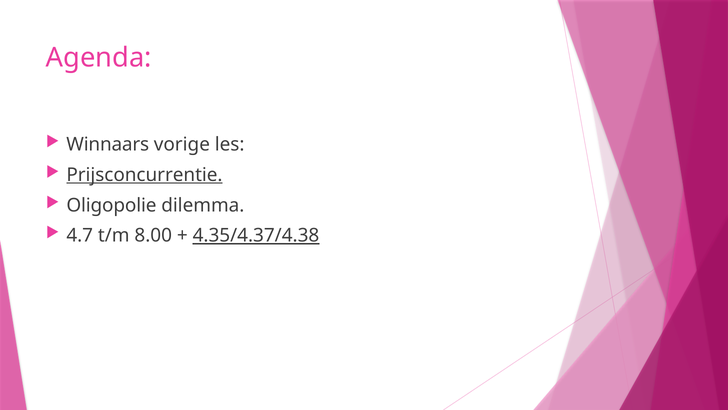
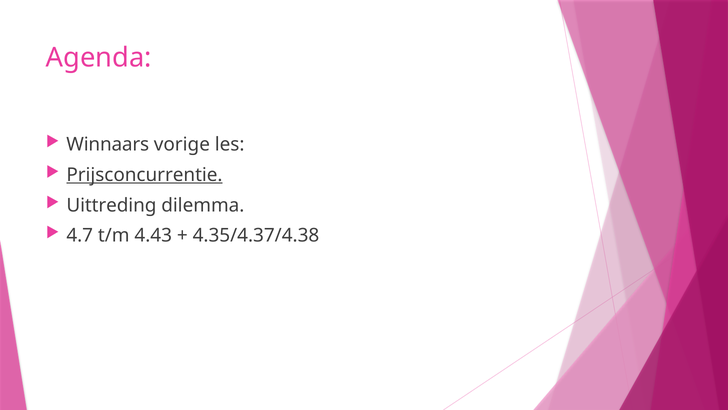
Oligopolie: Oligopolie -> Uittreding (111, 205)
8.00: 8.00 -> 4.43 (153, 235)
4.35/4.37/4.38 underline: present -> none (256, 235)
